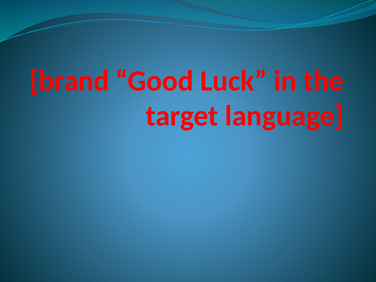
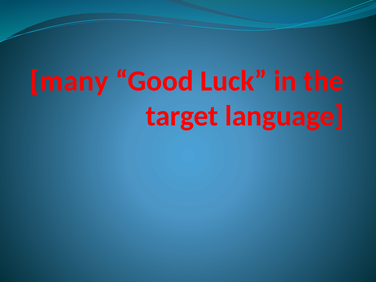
brand: brand -> many (69, 81)
